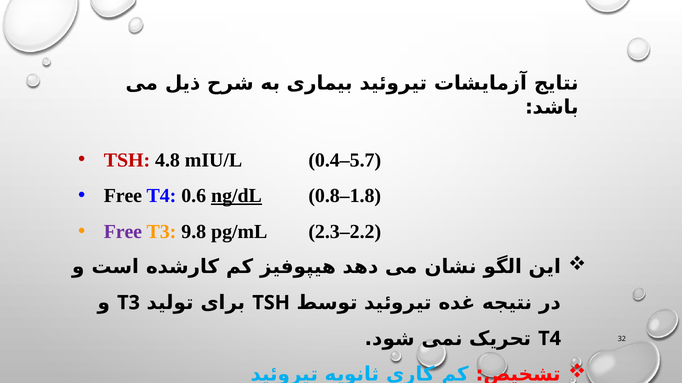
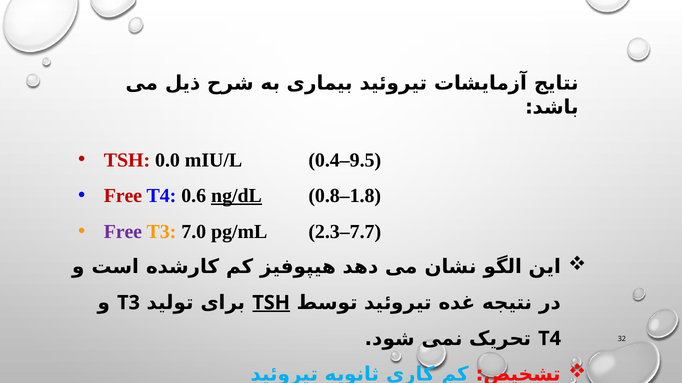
4.8: 4.8 -> 0.0 (168, 160)
0.4–5.7: 0.4–5.7 -> 0.4–9.5 (345, 160)
Free colour: black -> red (123, 196)
9.8: 9.8 -> 7.0 (194, 232)
2.3–2.2: 2.3–2.2 -> 2.3–7.7 (345, 232)
TSH underline: none -> present (271, 303)
